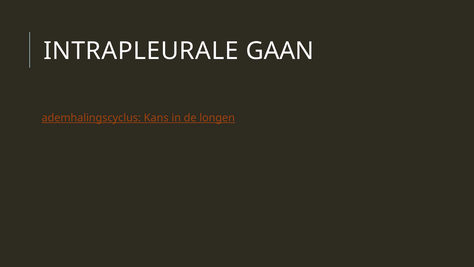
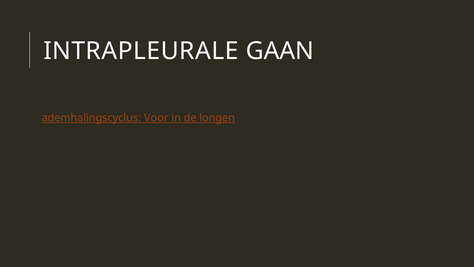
Kans: Kans -> Voor (156, 118)
